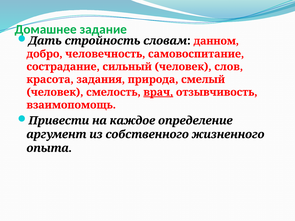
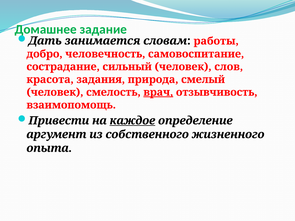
стройность: стройность -> занимается (103, 41)
данном: данном -> работы (216, 41)
каждое underline: none -> present (132, 121)
